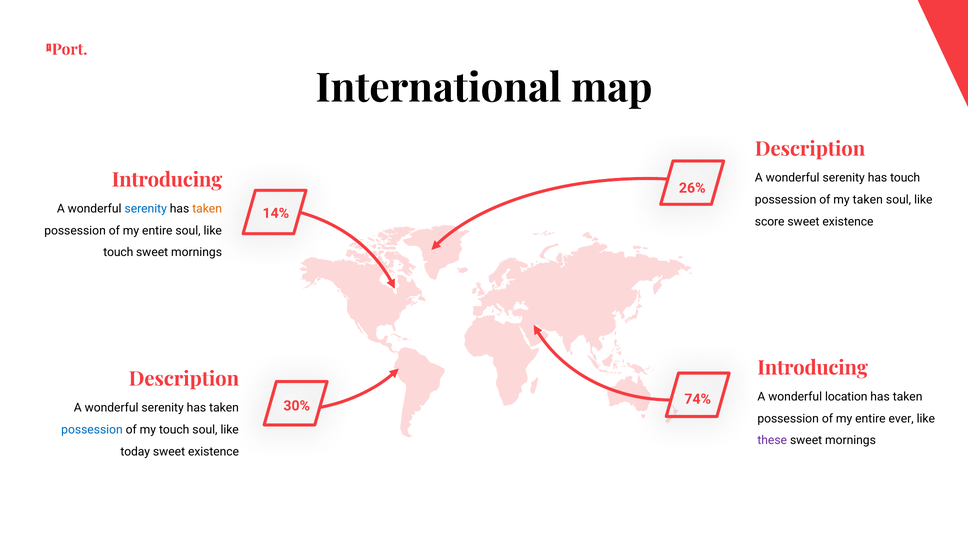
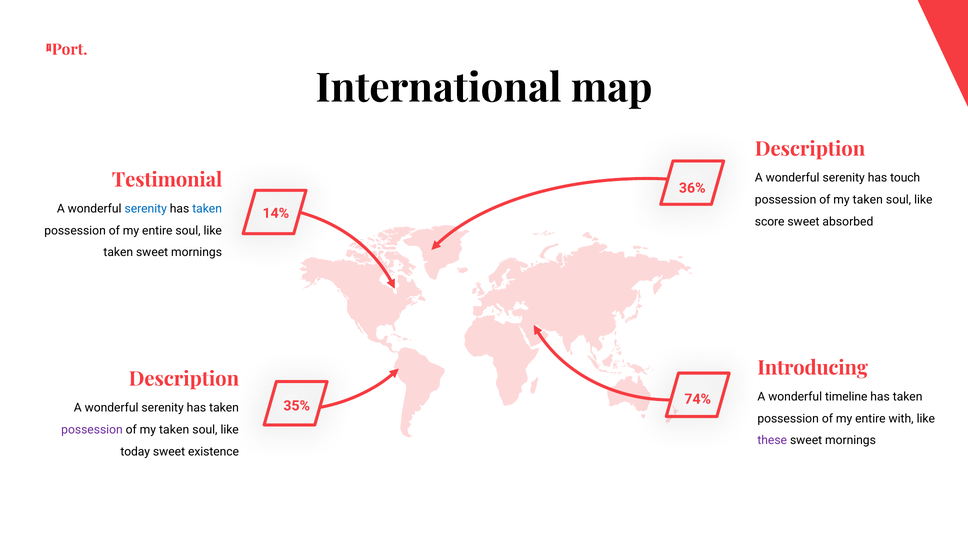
Introducing: Introducing -> Testimonial (167, 180)
26%: 26% -> 36% (692, 188)
taken colour: orange -> blue (207, 209)
existence: existence -> absorbed (848, 221)
touch: touch -> taken (118, 252)
location: location -> timeline (846, 396)
30%: 30% -> 35% (297, 405)
ever: ever -> with (901, 418)
possession colour: blue -> purple (92, 429)
touch: touch -> taken (174, 429)
